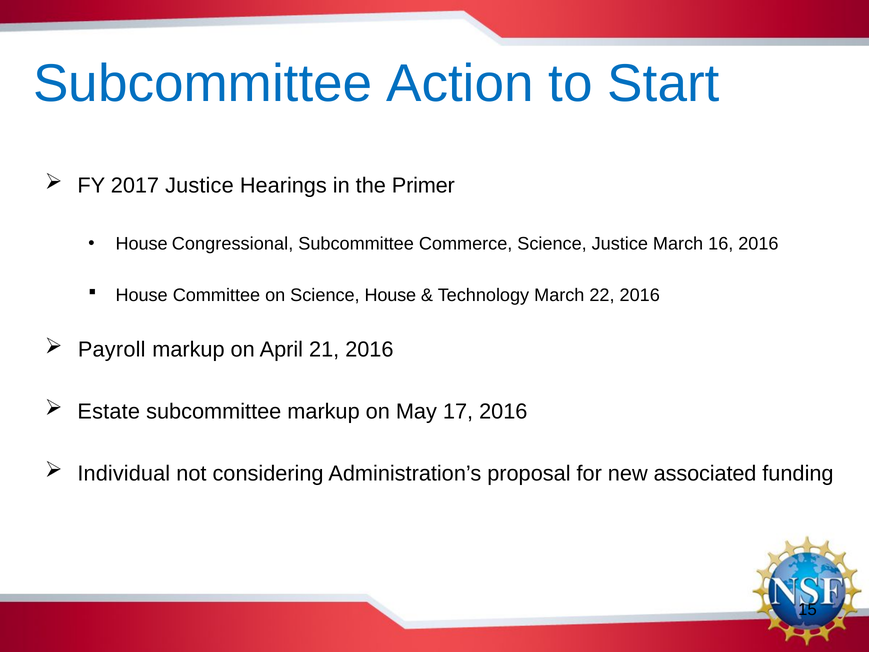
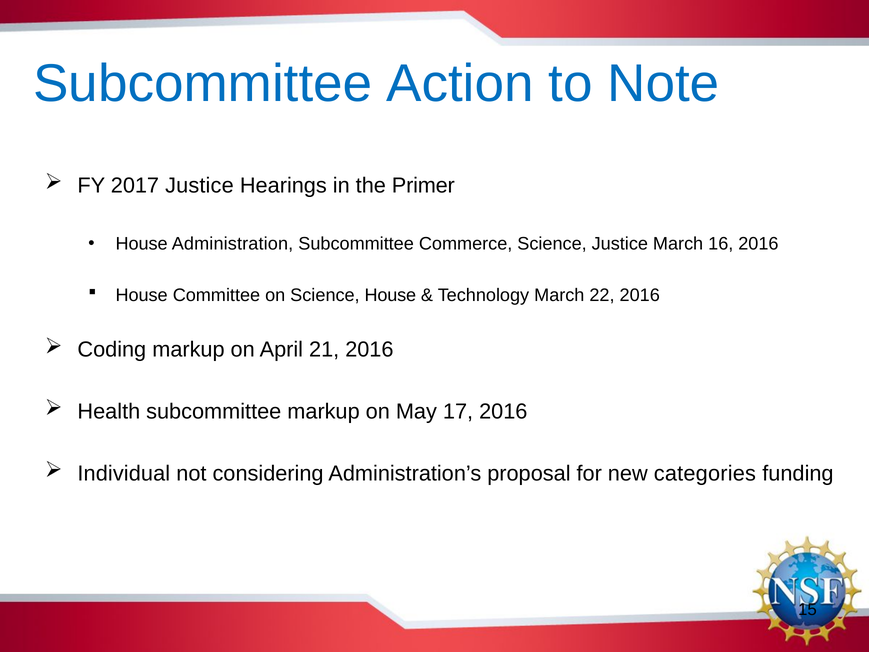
Start: Start -> Note (663, 84)
Congressional: Congressional -> Administration (232, 244)
Payroll: Payroll -> Coding (112, 350)
Estate: Estate -> Health (109, 411)
associated: associated -> categories (705, 473)
